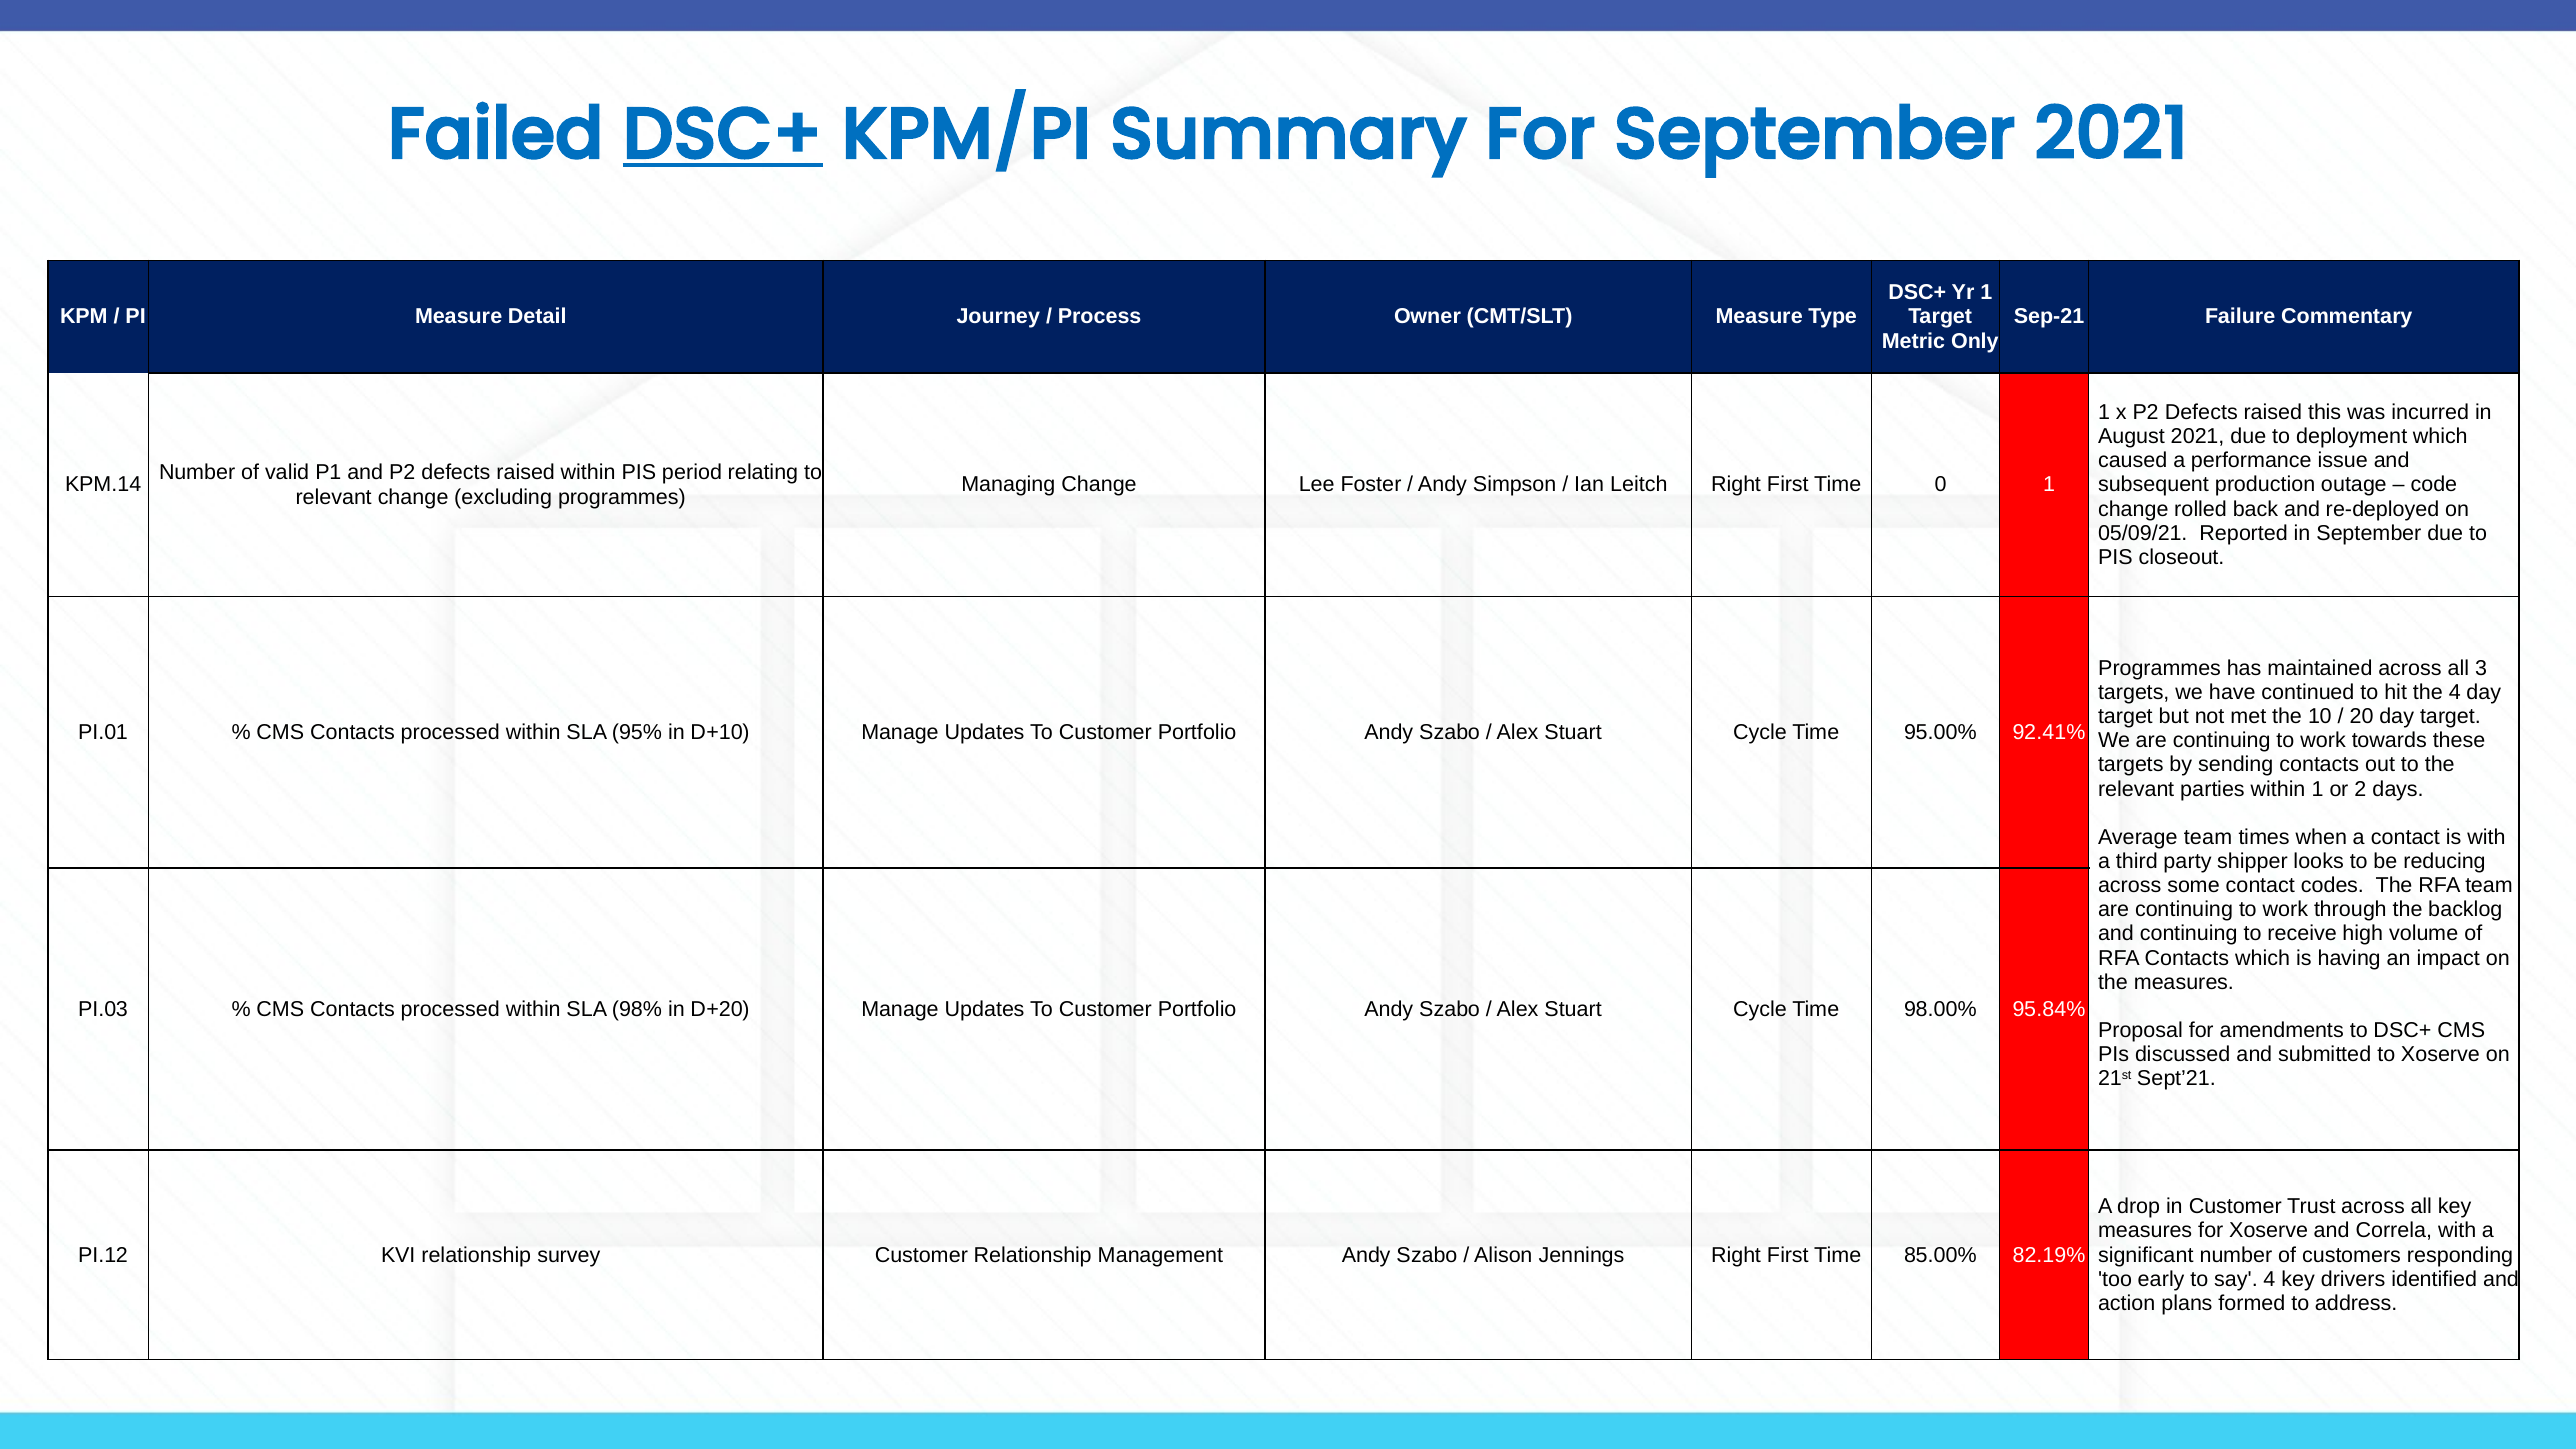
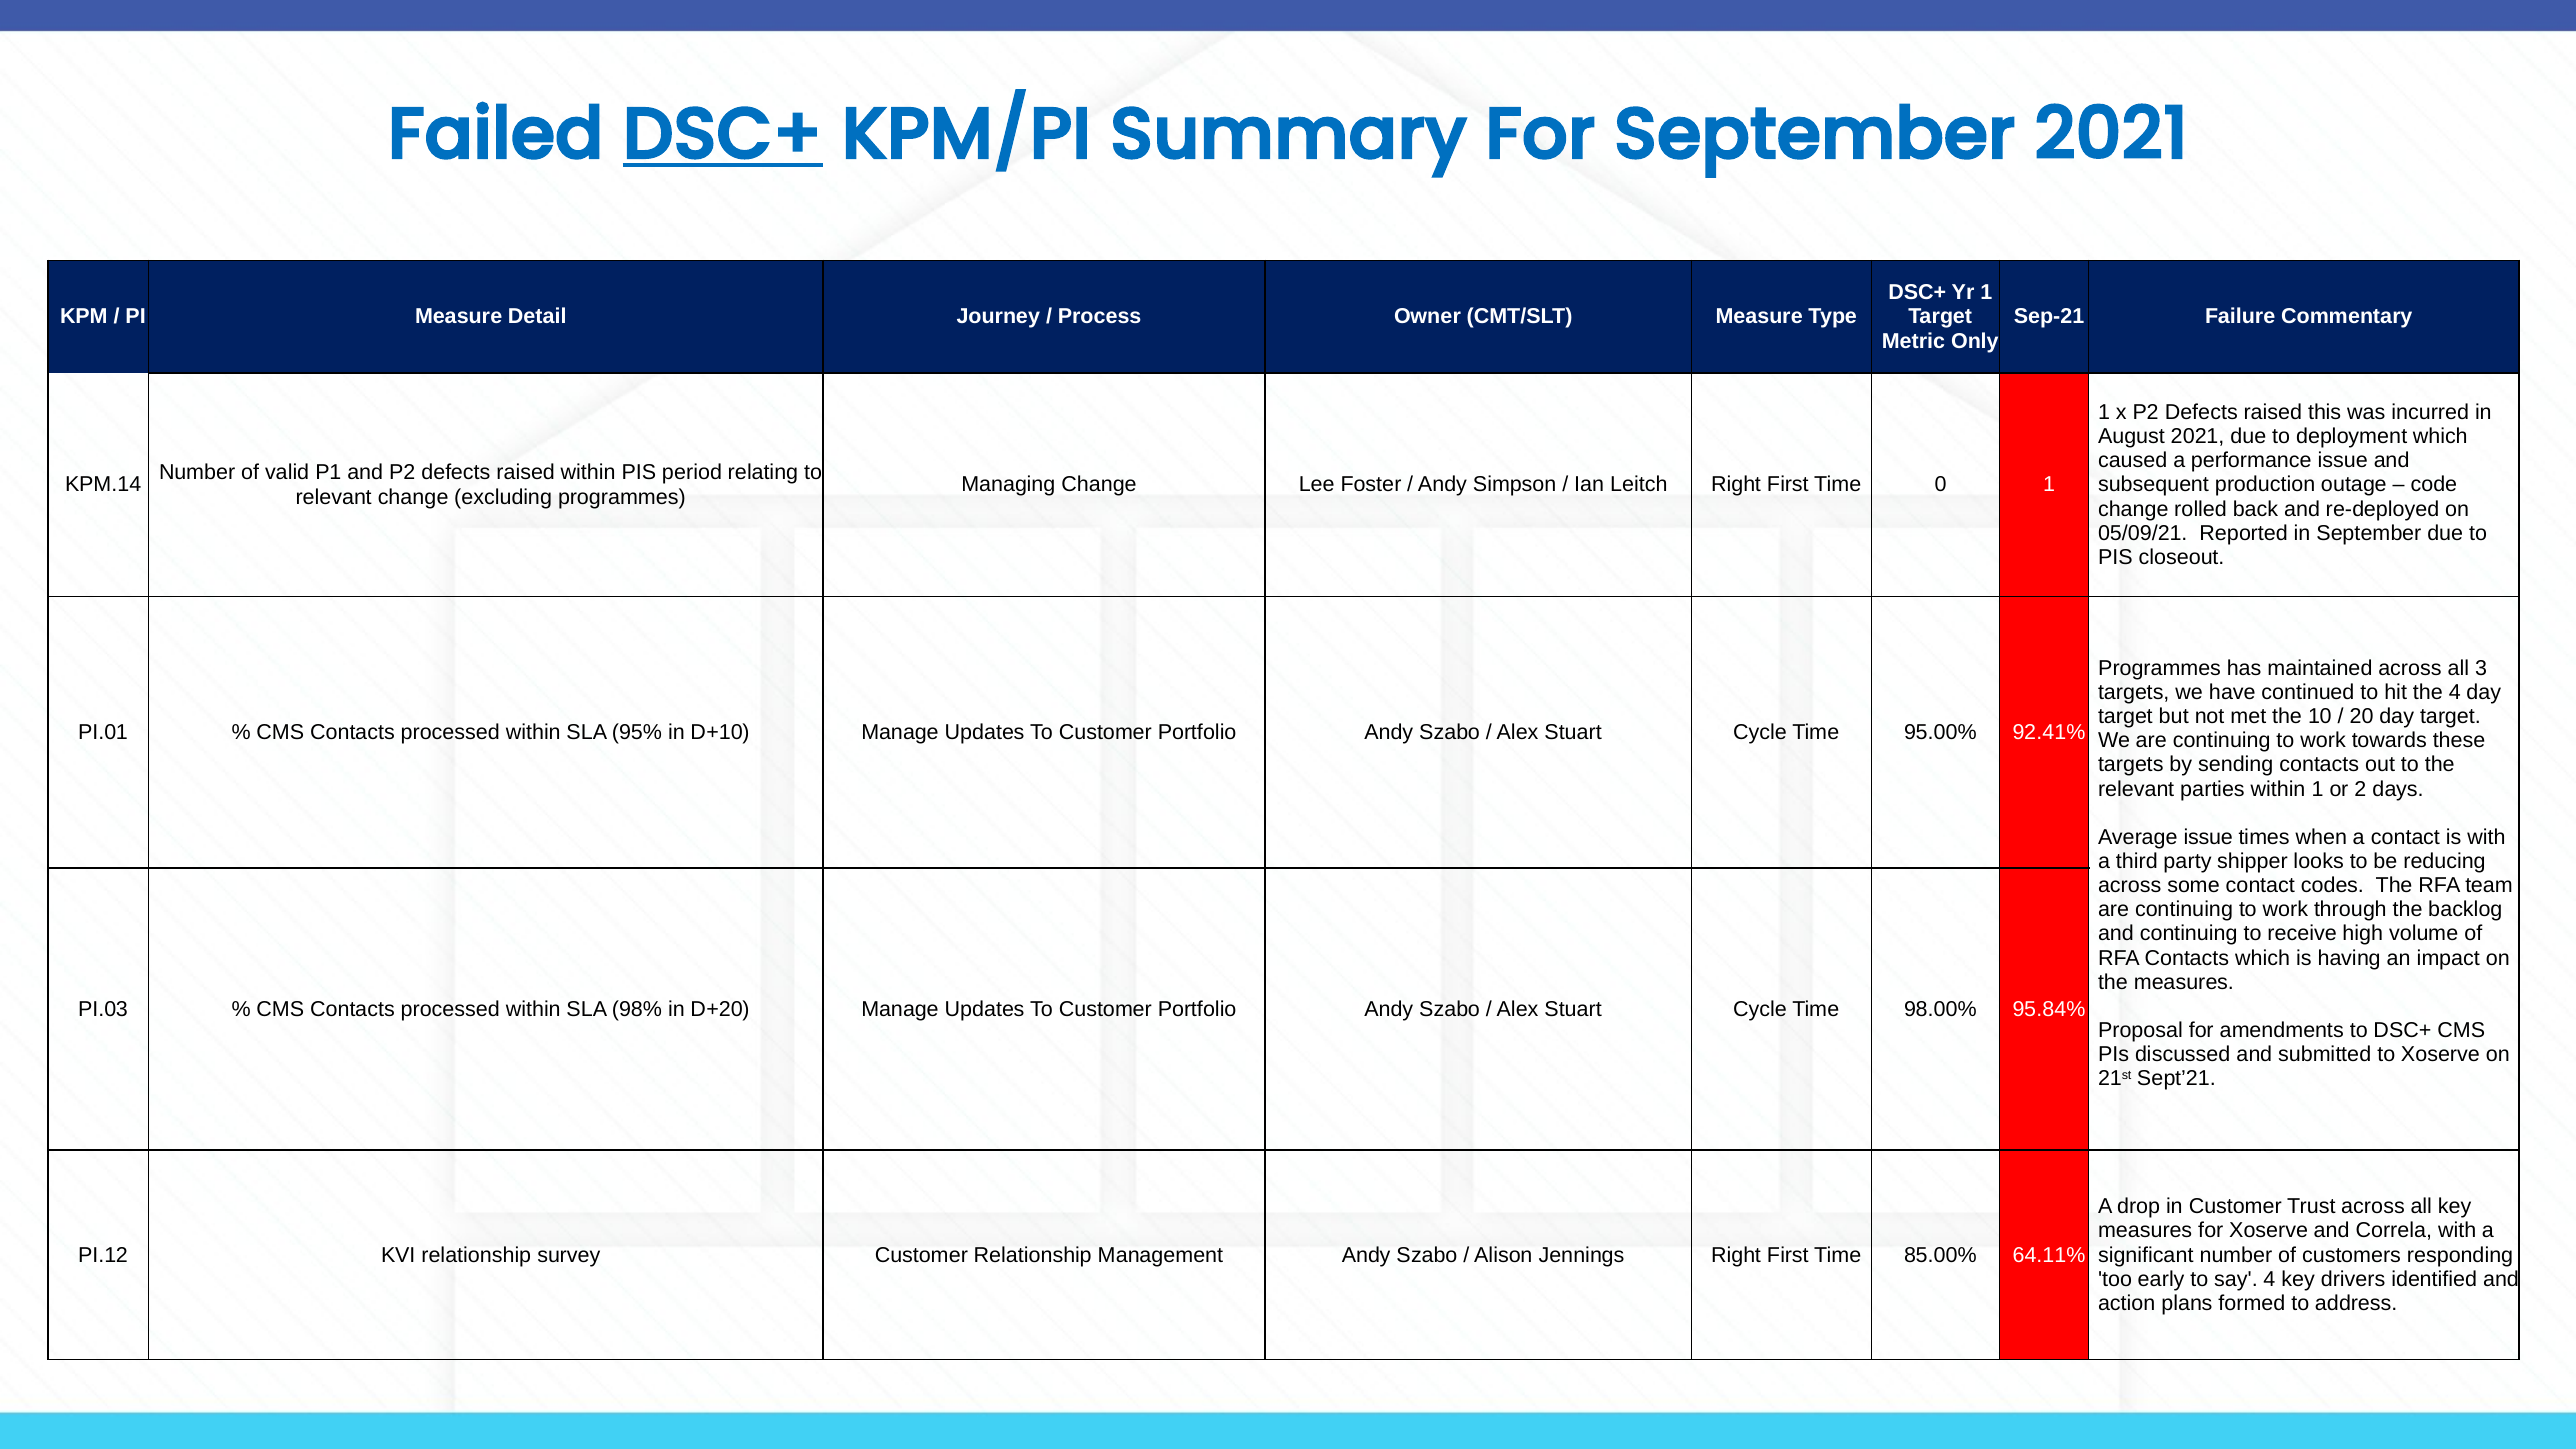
Average team: team -> issue (2208, 837)
82.19%: 82.19% -> 64.11% (2049, 1255)
